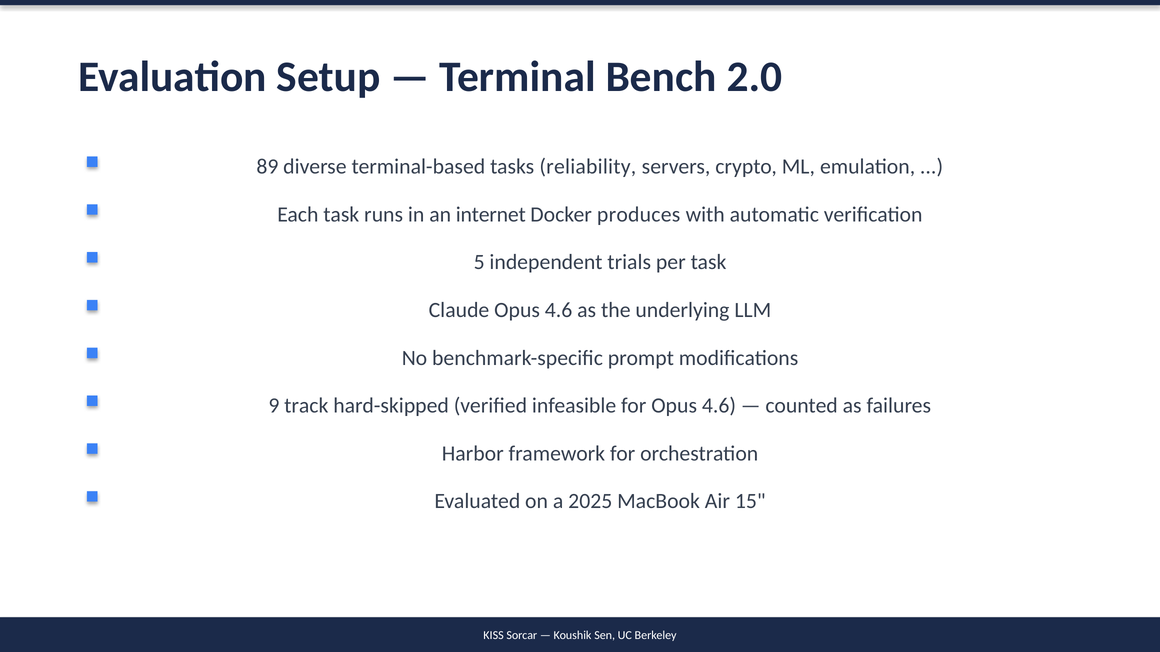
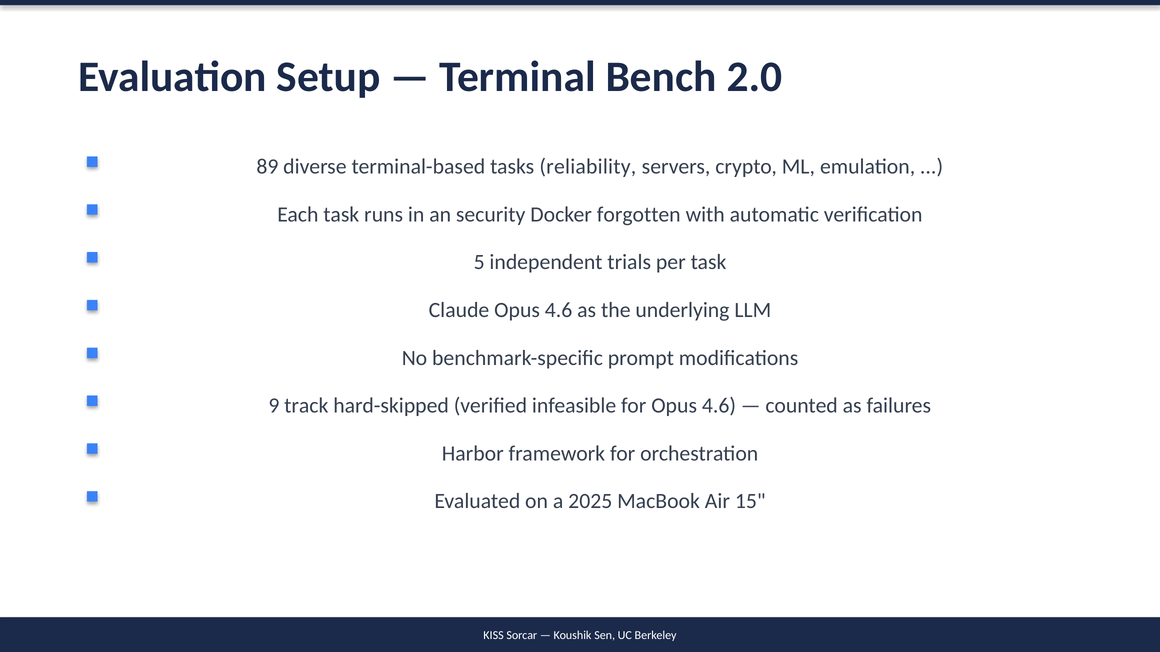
internet: internet -> security (491, 215)
produces: produces -> forgotten (639, 215)
